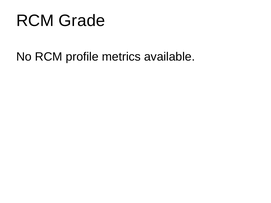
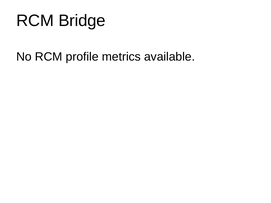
Grade: Grade -> Bridge (82, 21)
